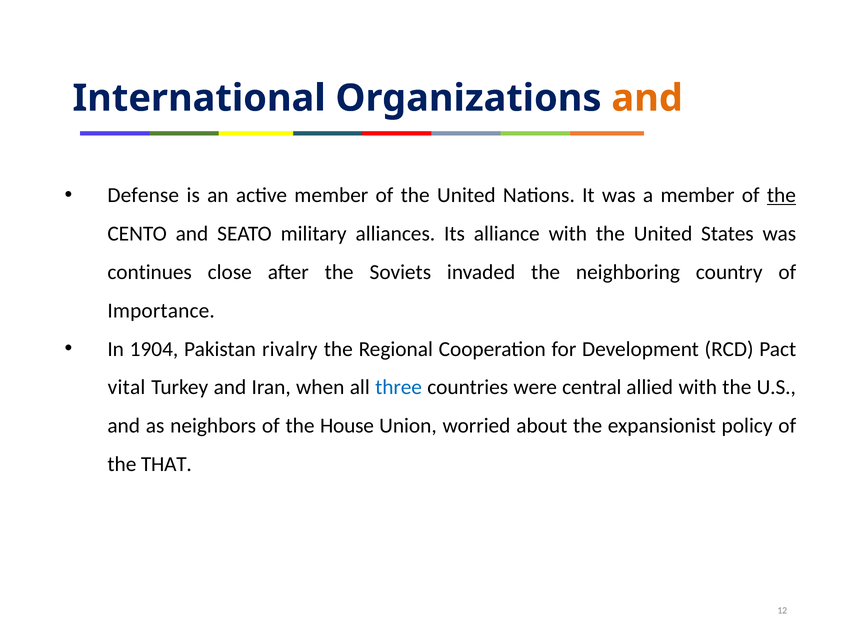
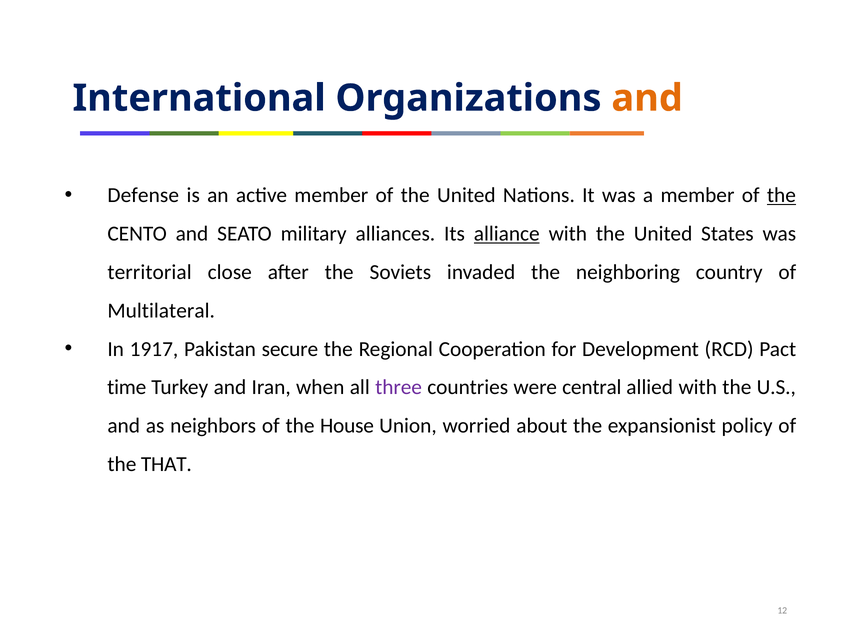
alliance underline: none -> present (507, 234)
continues: continues -> territorial (150, 272)
Importance: Importance -> Multilateral (161, 311)
1904: 1904 -> 1917 (154, 349)
rivalry: rivalry -> secure (290, 349)
vital: vital -> time (127, 388)
three colour: blue -> purple (399, 388)
